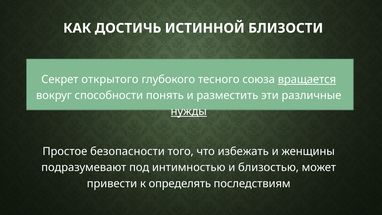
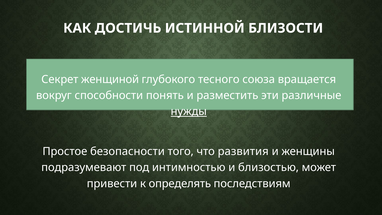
открытого: открытого -> женщиной (110, 79)
вращается underline: present -> none (307, 79)
избежать: избежать -> развития (243, 151)
